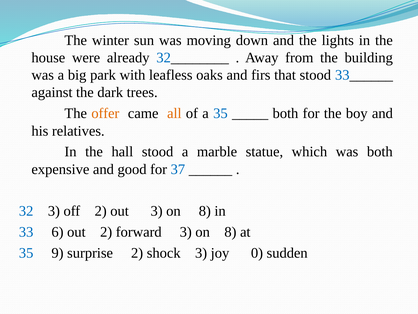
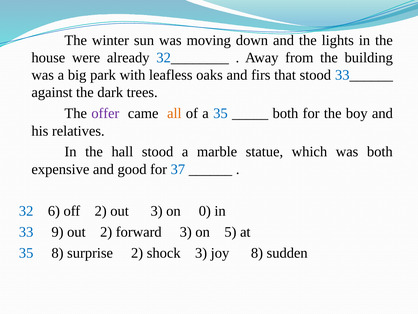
offer colour: orange -> purple (105, 113)
32 3: 3 -> 6 (54, 211)
out 3 on 8: 8 -> 0 (205, 211)
6: 6 -> 9 (58, 232)
forward 3 on 8: 8 -> 5 (230, 232)
35 9: 9 -> 8 (58, 253)
joy 0: 0 -> 8 (257, 253)
